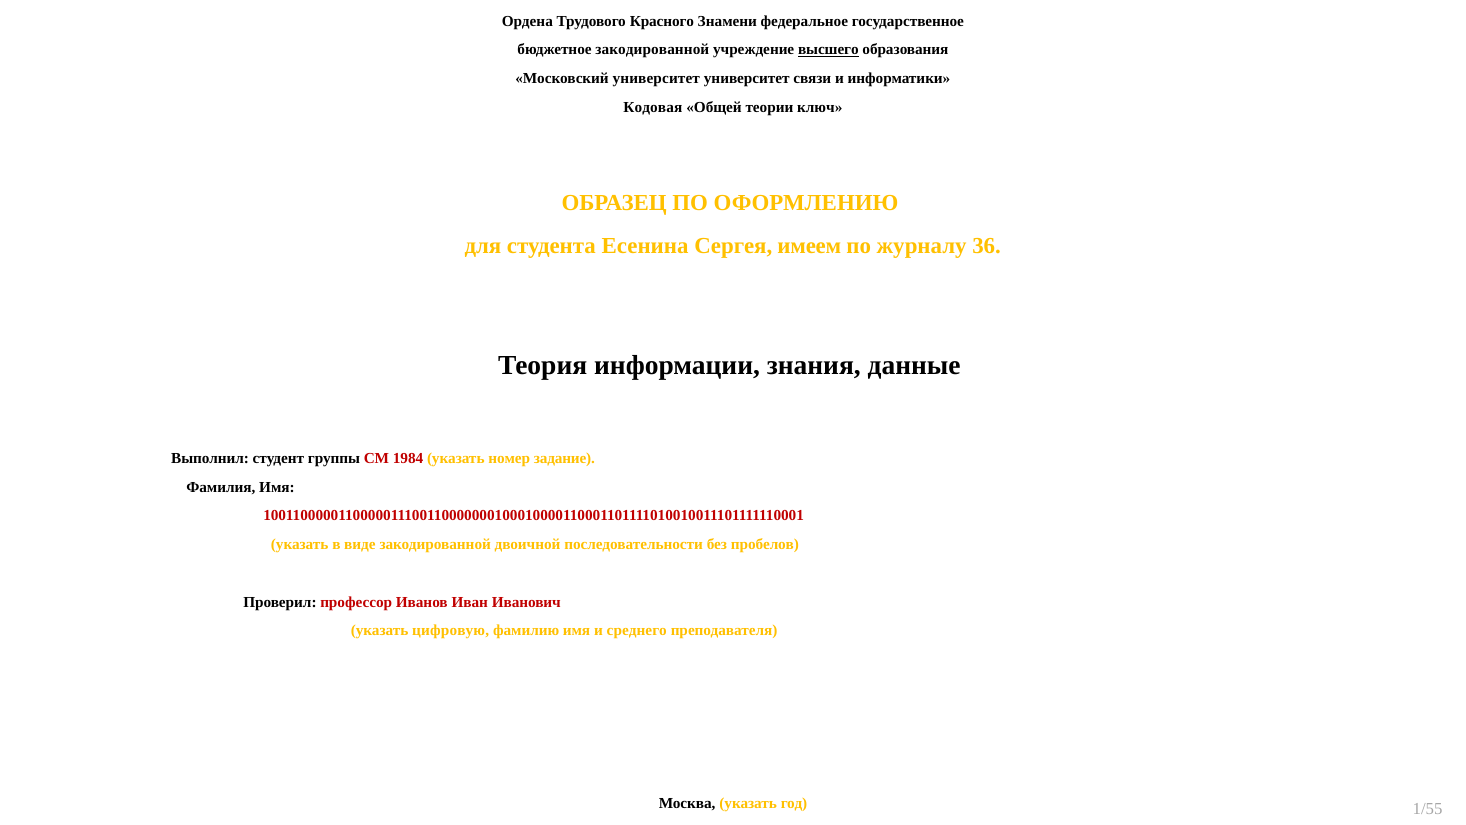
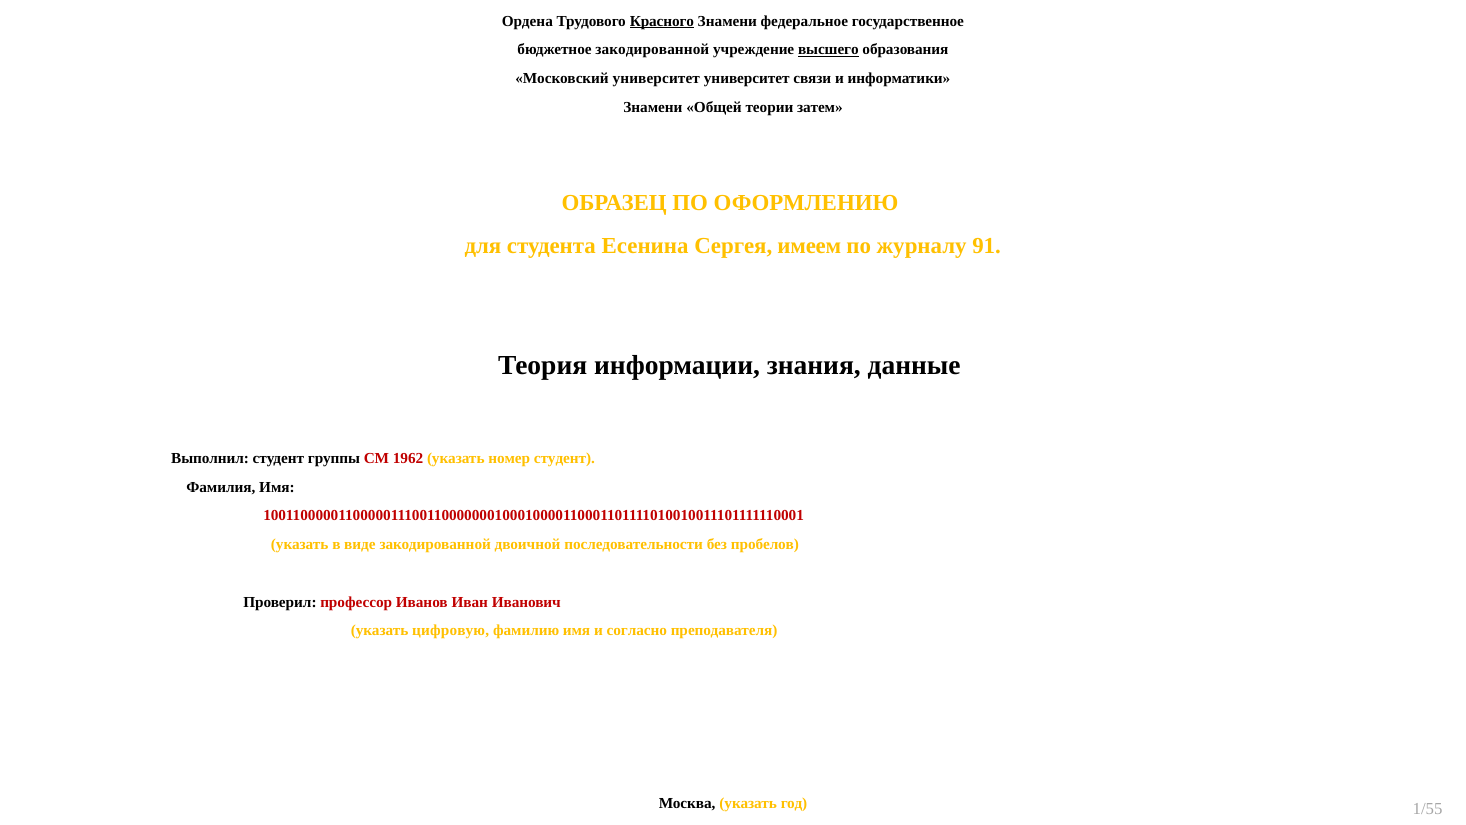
Красного underline: none -> present (662, 21)
Кодовая: Кодовая -> Знамени (653, 107)
ключ: ключ -> затем (820, 107)
36: 36 -> 91 (987, 246)
1984: 1984 -> 1962 (408, 458)
номер задание: задание -> студент (564, 458)
среднего: среднего -> согласно (637, 631)
